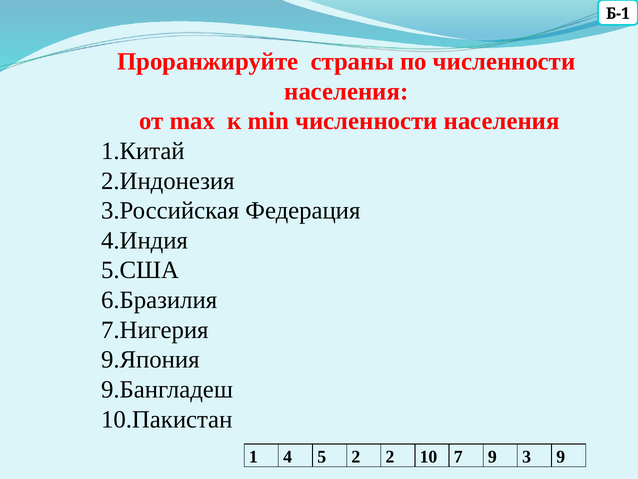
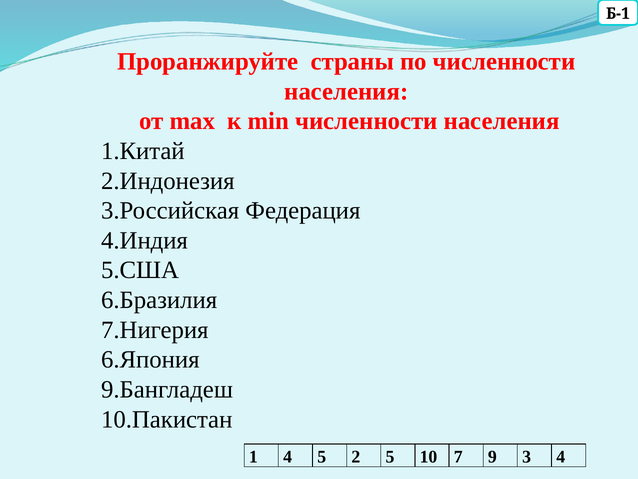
9.Япония: 9.Япония -> 6.Япония (150, 359)
2 2: 2 -> 5 (390, 457)
3 9: 9 -> 4 (561, 457)
